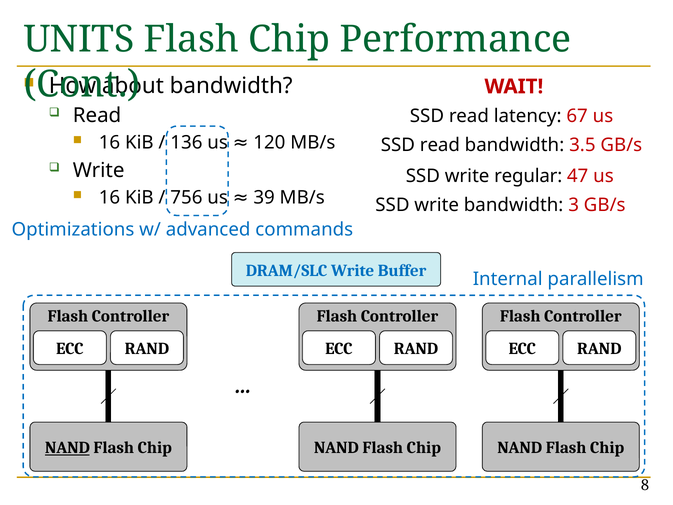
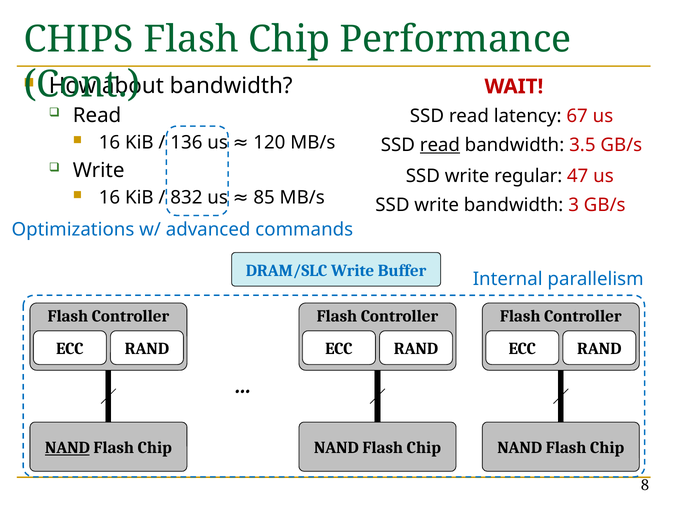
UNITS: UNITS -> CHIPS (79, 40)
read underline: none -> present (440, 145)
756: 756 -> 832 (186, 198)
39: 39 -> 85 (264, 198)
